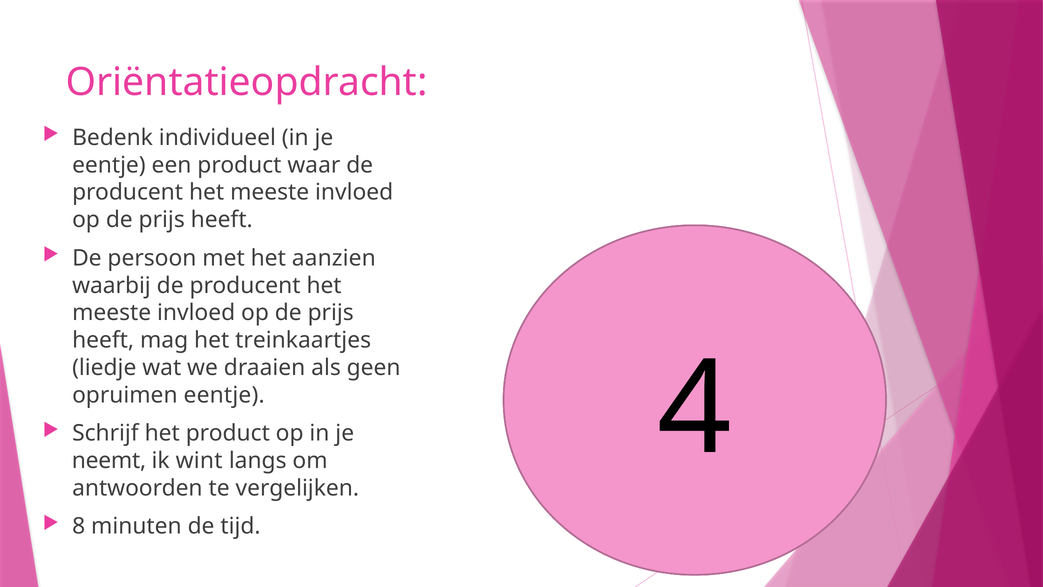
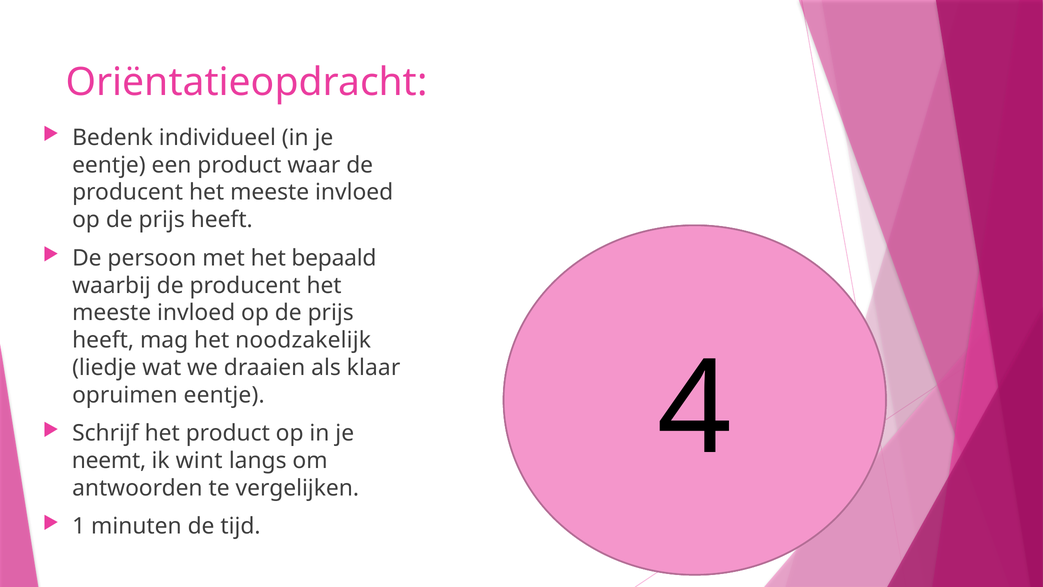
aanzien: aanzien -> bepaald (334, 258)
treinkaartjes: treinkaartjes -> noodzakelijk (303, 340)
geen: geen -> klaar (374, 367)
8: 8 -> 1 (79, 526)
